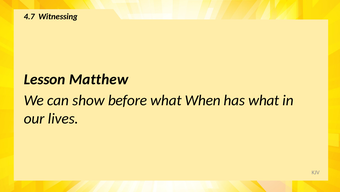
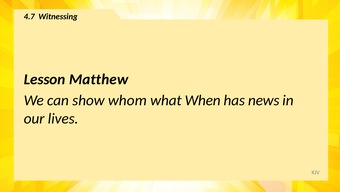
before: before -> whom (127, 100)
has what: what -> news (264, 100)
